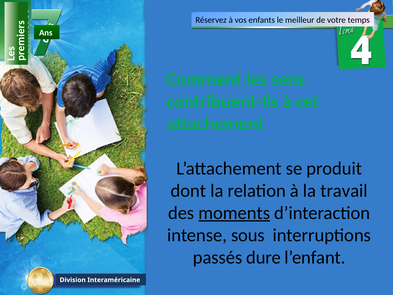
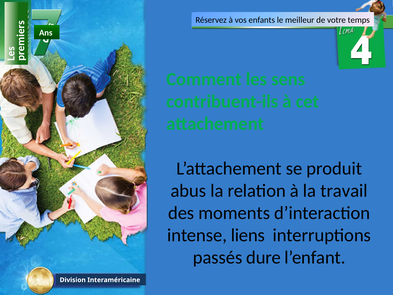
dont: dont -> abus (188, 191)
moments underline: present -> none (234, 213)
sous: sous -> liens (248, 235)
